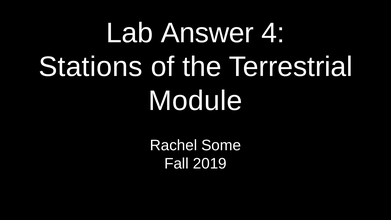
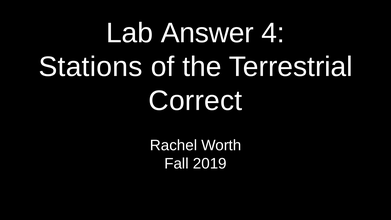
Module: Module -> Correct (195, 101)
Some: Some -> Worth (221, 145)
